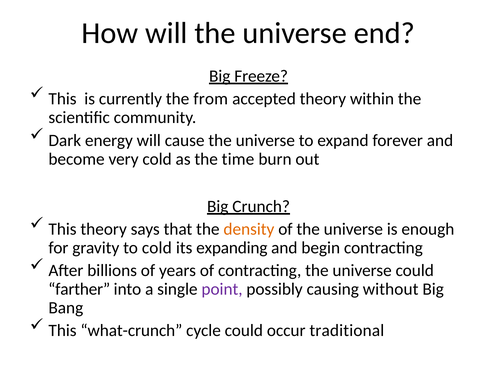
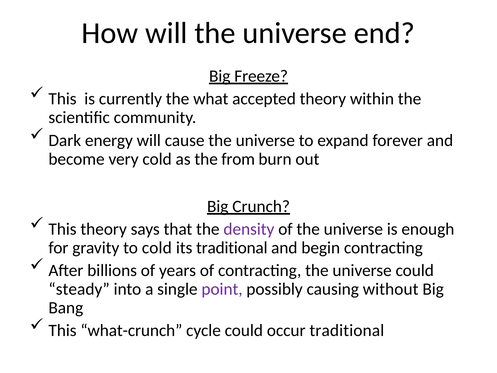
from: from -> what (211, 99)
time: time -> from (238, 159)
density colour: orange -> purple (249, 229)
its expanding: expanding -> traditional (232, 248)
farther: farther -> steady (79, 289)
